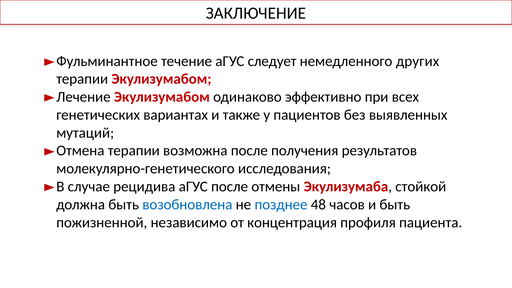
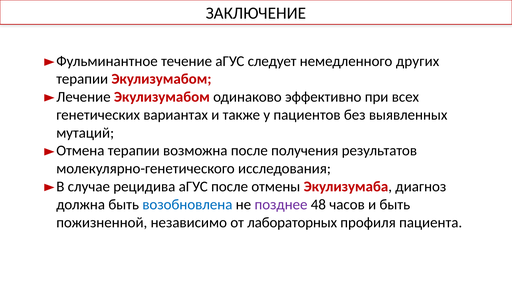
стойкой: стойкой -> диагноз (421, 187)
позднее colour: blue -> purple (281, 205)
концентрация: концентрация -> лабораторных (292, 222)
